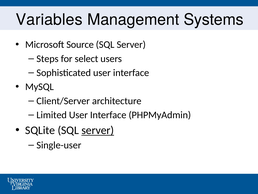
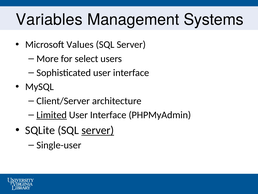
Source: Source -> Values (80, 45)
Steps: Steps -> More (48, 59)
Limited underline: none -> present (52, 115)
